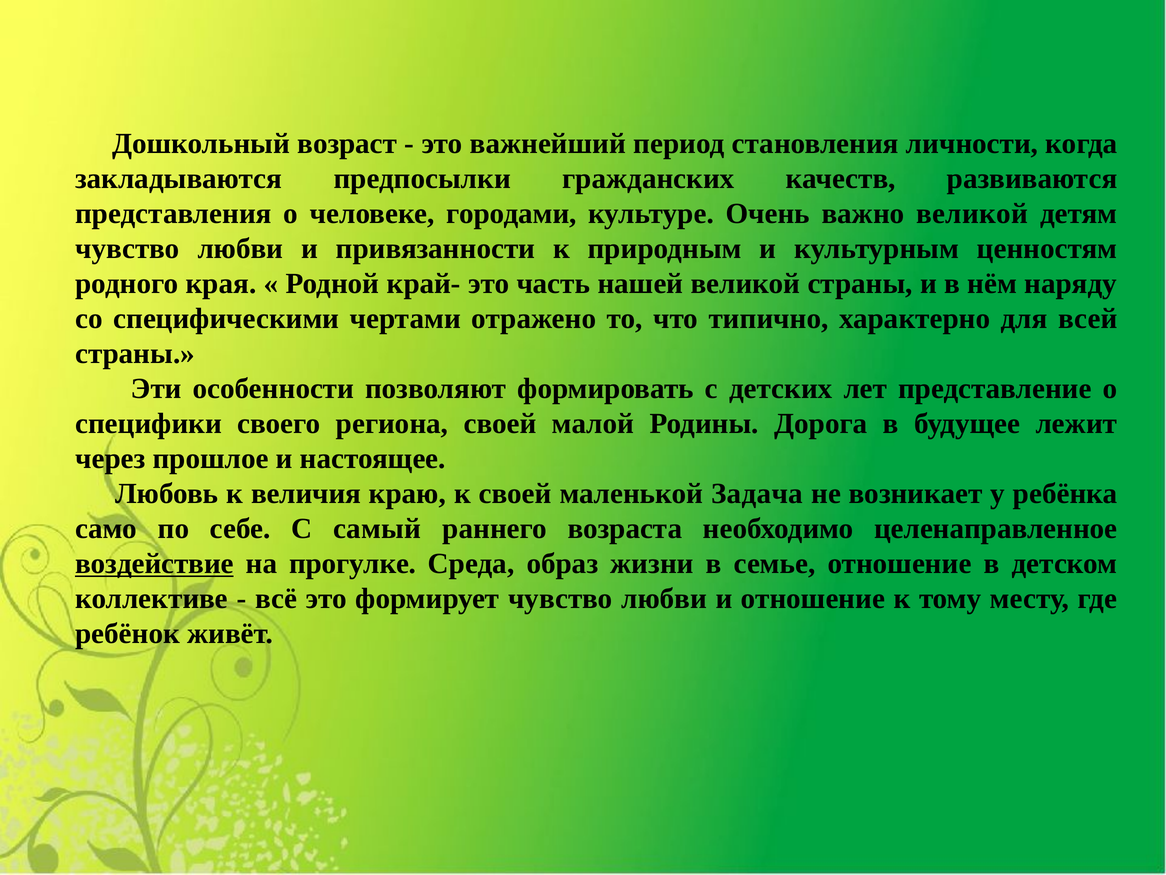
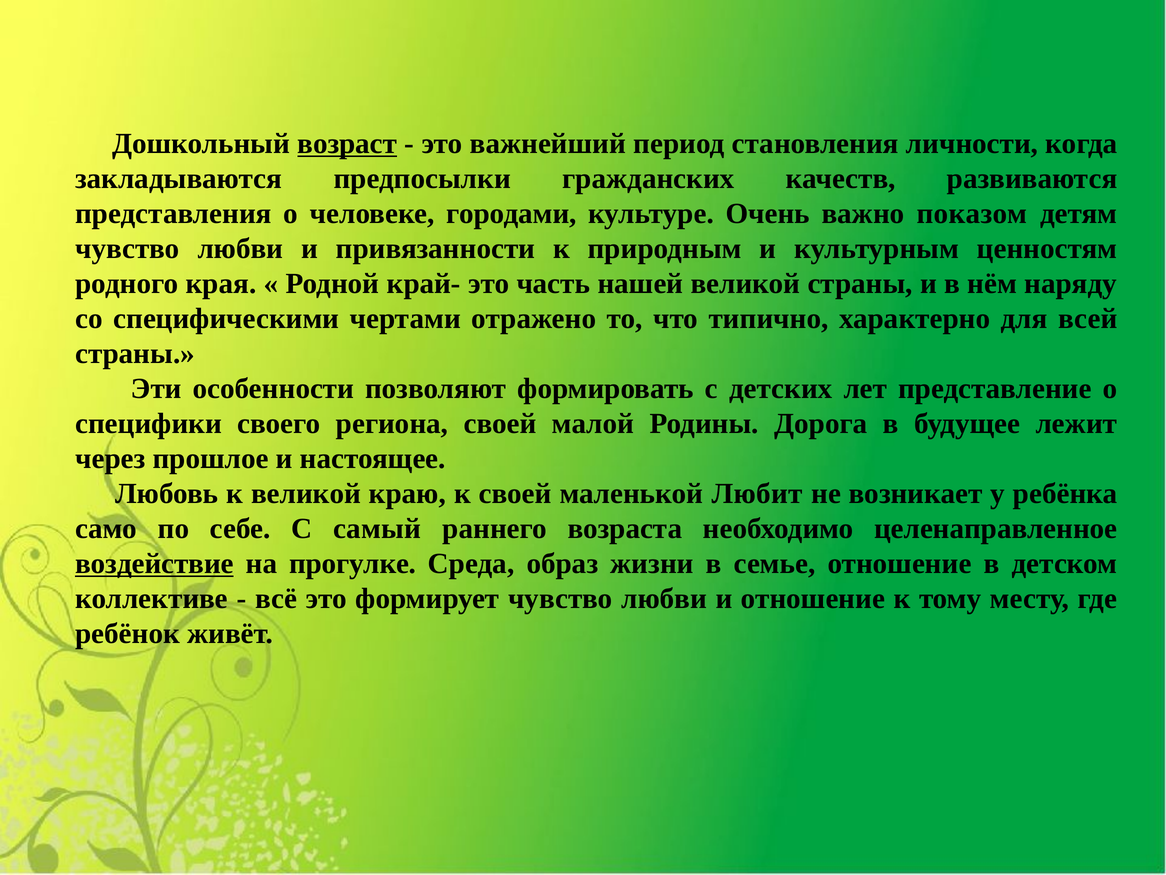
возраст underline: none -> present (347, 144)
важно великой: великой -> показом (972, 214)
к величия: величия -> великой (306, 493)
Задача: Задача -> Любит (757, 493)
